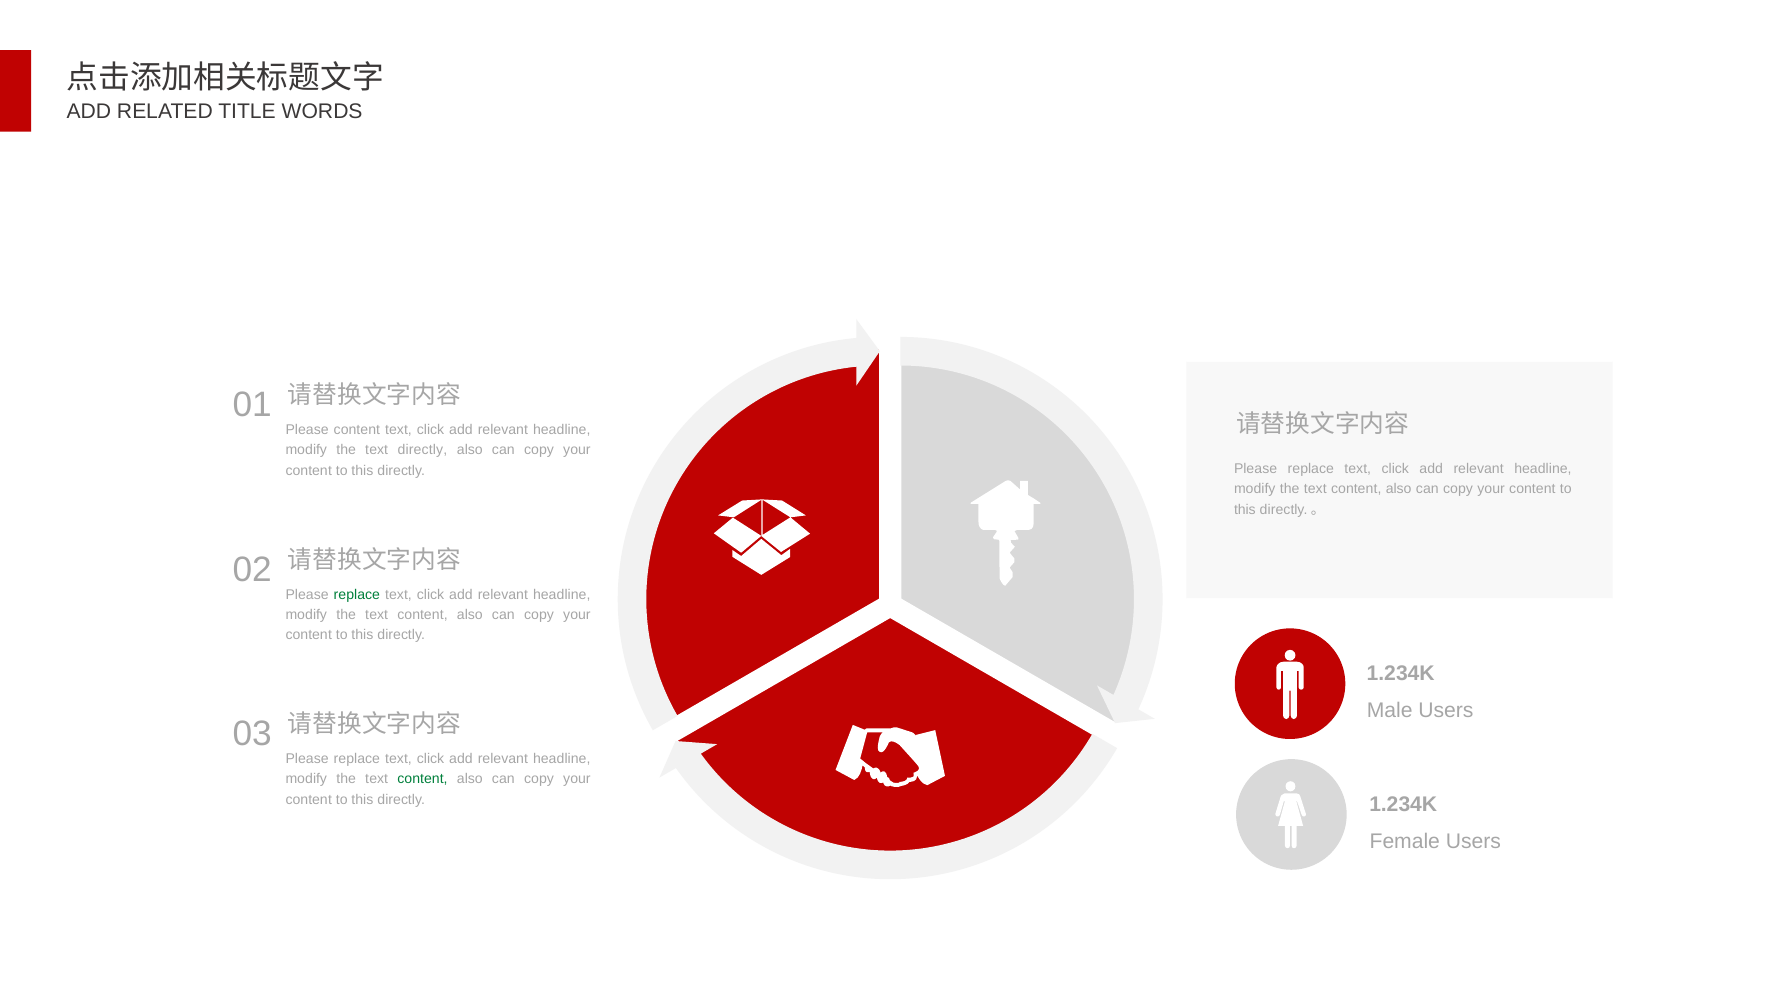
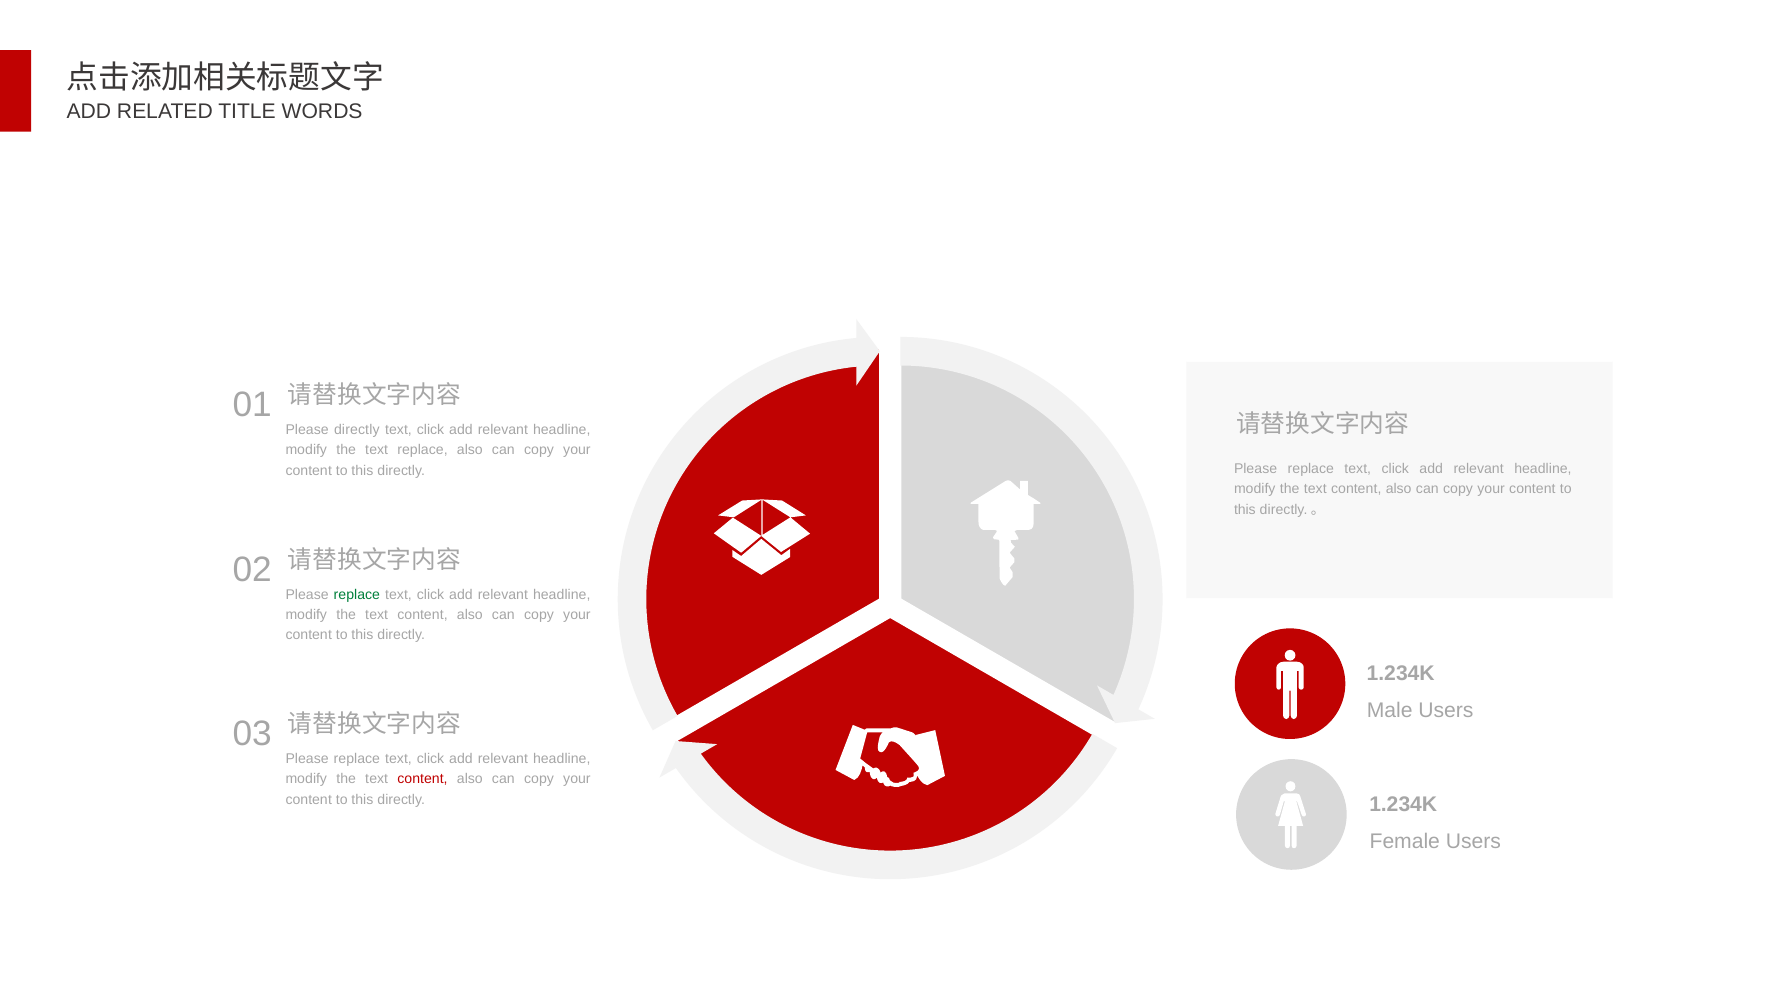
Please content: content -> directly (357, 430)
text directly: directly -> replace (423, 450)
content colour: green -> red (423, 779)
